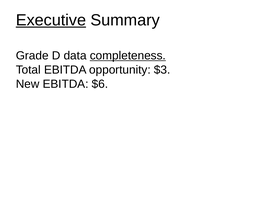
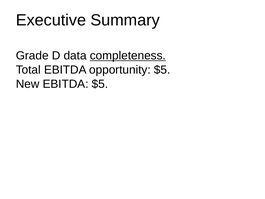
Executive underline: present -> none (51, 20)
opportunity $3: $3 -> $5 (162, 70)
EBITDA $6: $6 -> $5 (100, 84)
